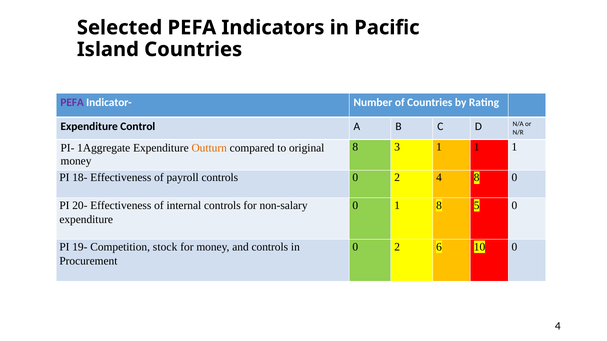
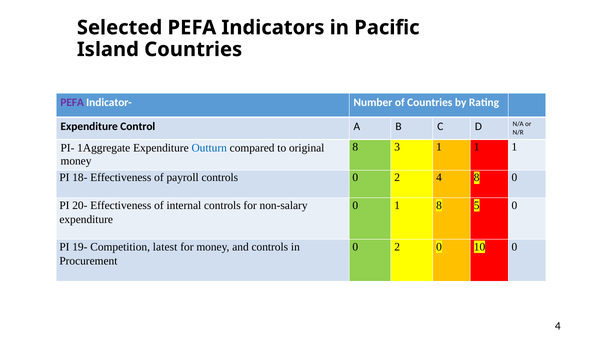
Outturn colour: orange -> blue (209, 148)
stock: stock -> latest (165, 247)
2 6: 6 -> 0 (439, 247)
